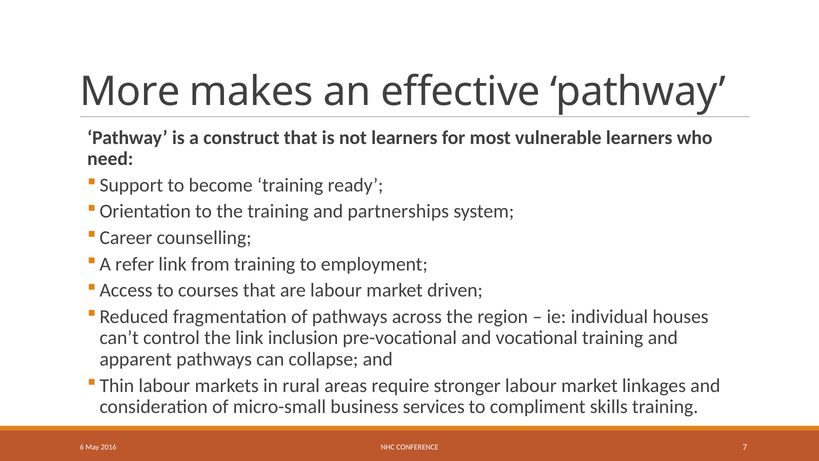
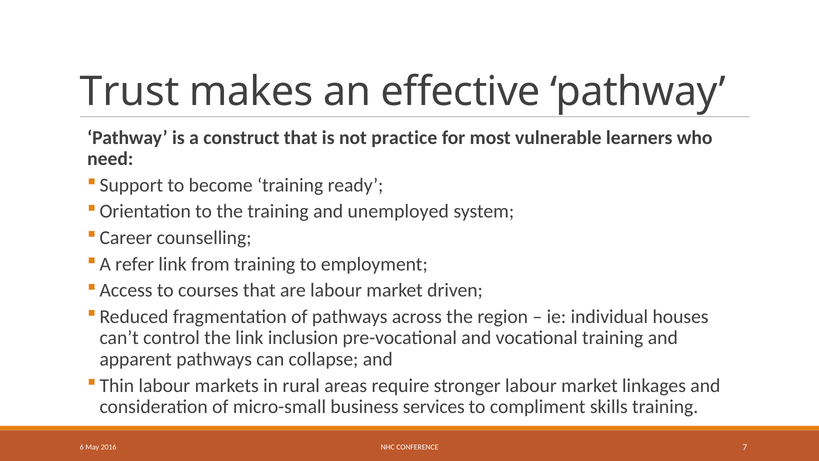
More: More -> Trust (130, 92)
not learners: learners -> practice (404, 138)
partnerships: partnerships -> unemployed (398, 211)
